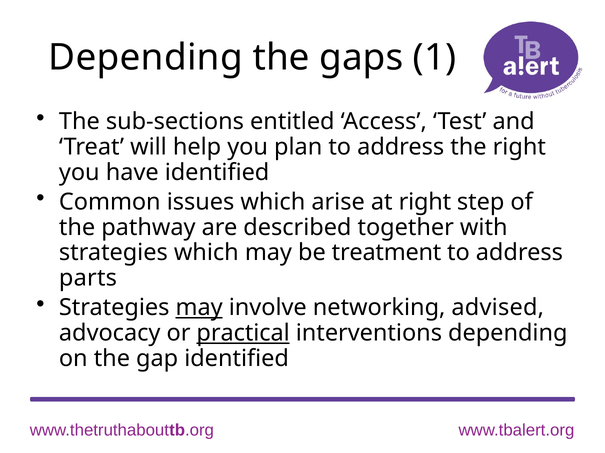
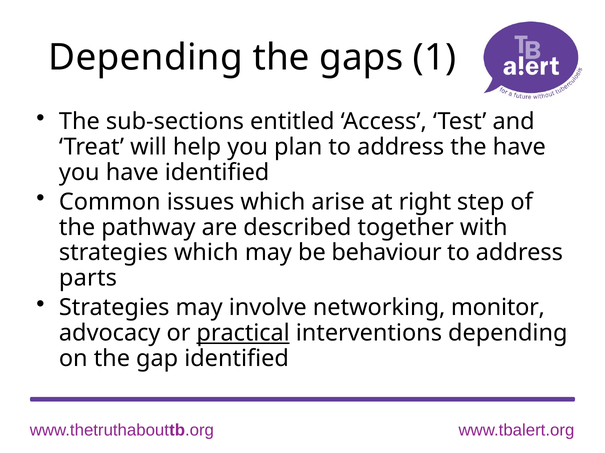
the right: right -> have (519, 147)
treatment: treatment -> behaviour (387, 253)
may underline: present -> none (199, 308)
advised: advised -> monitor (498, 308)
